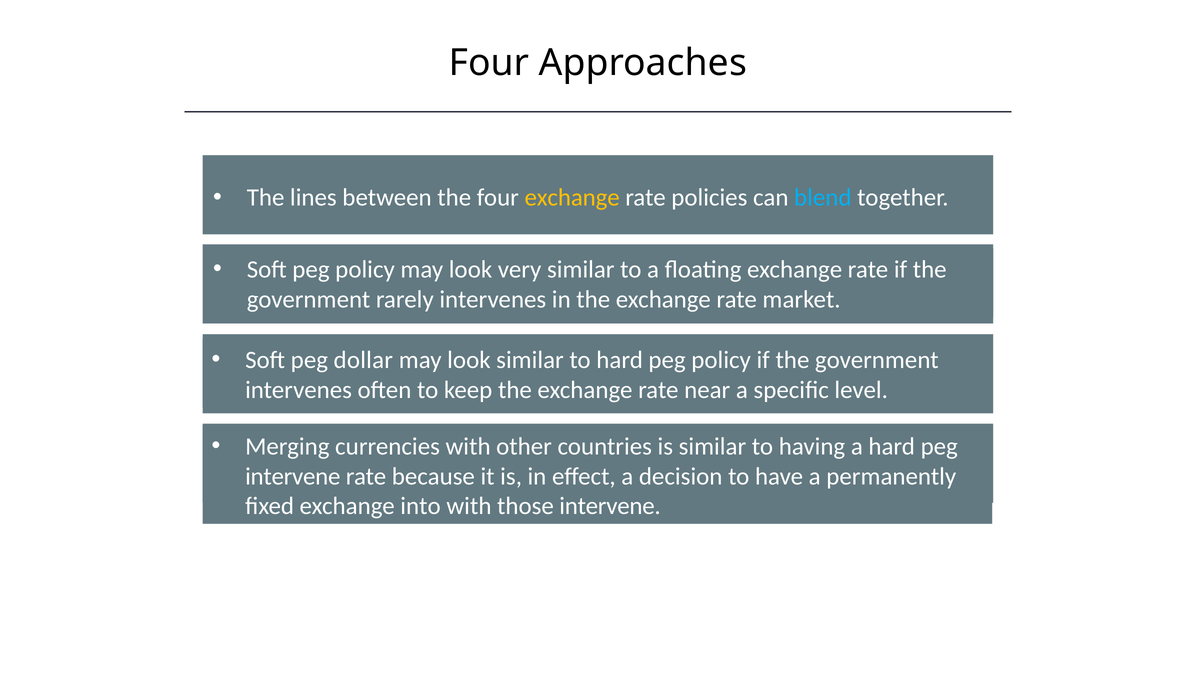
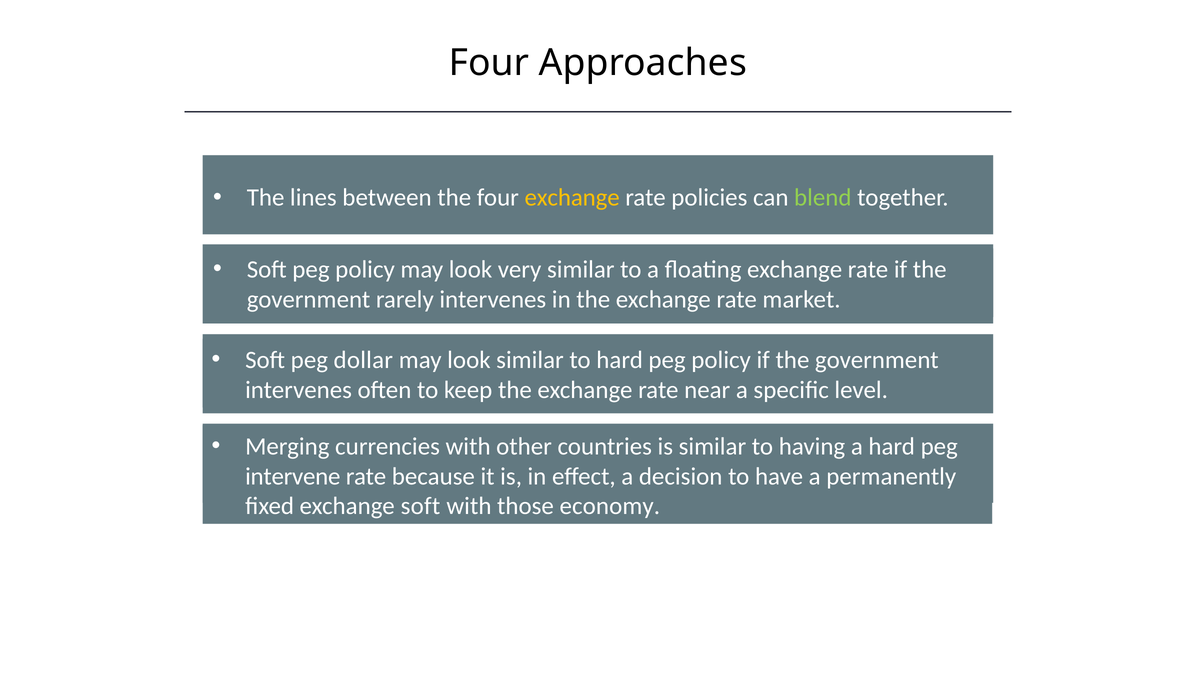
blend colour: light blue -> light green (823, 198)
exchange into: into -> soft (420, 506)
those intervene: intervene -> economy (610, 506)
